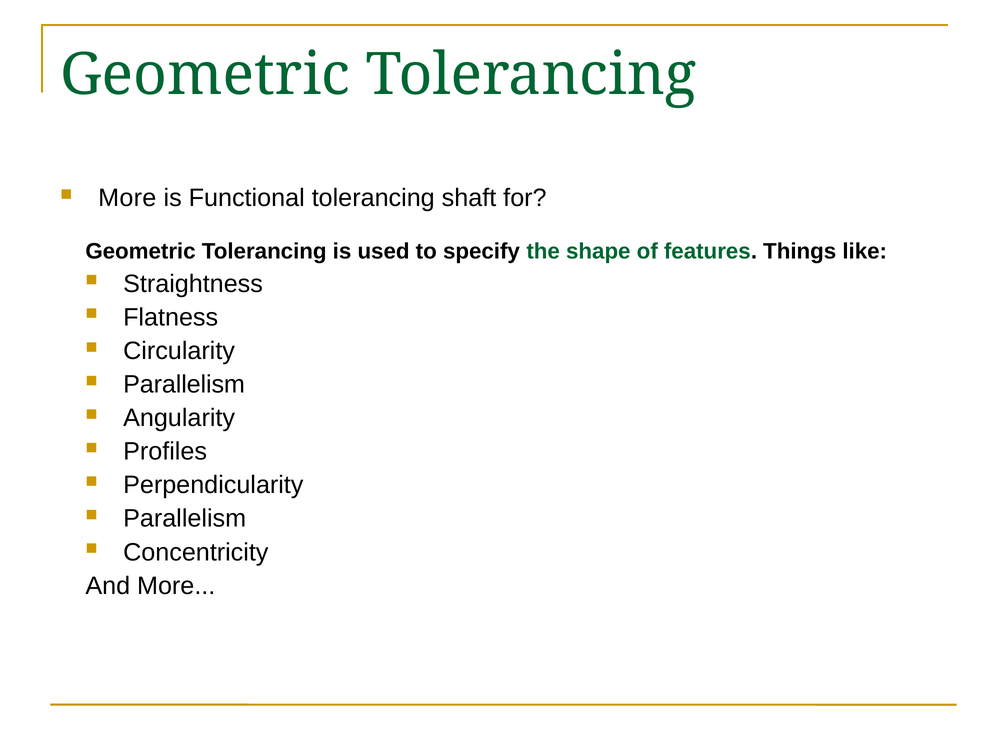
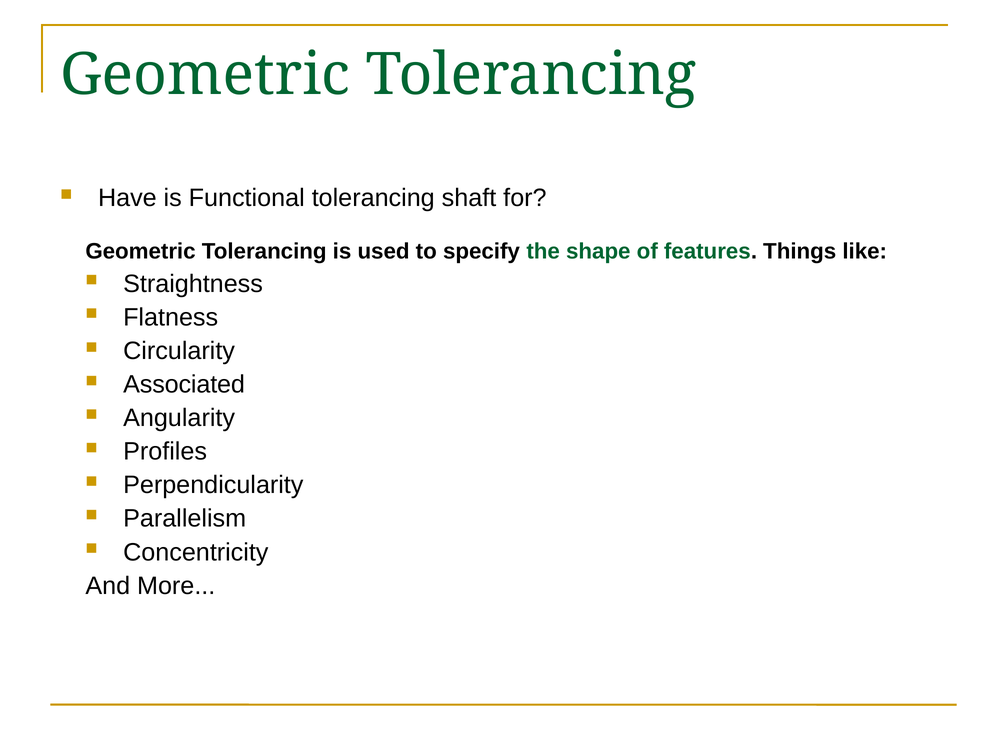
More: More -> Have (127, 198)
Parallelism: Parallelism -> Associated (184, 385)
